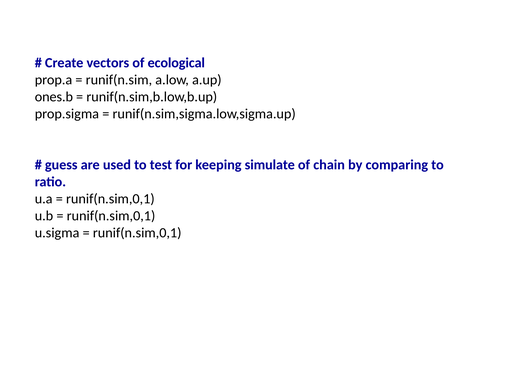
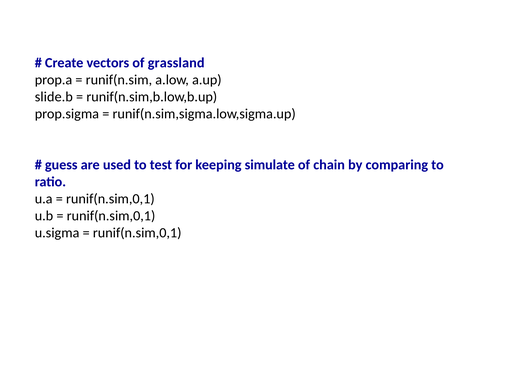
ecological: ecological -> grassland (176, 63)
ones.b: ones.b -> slide.b (54, 97)
